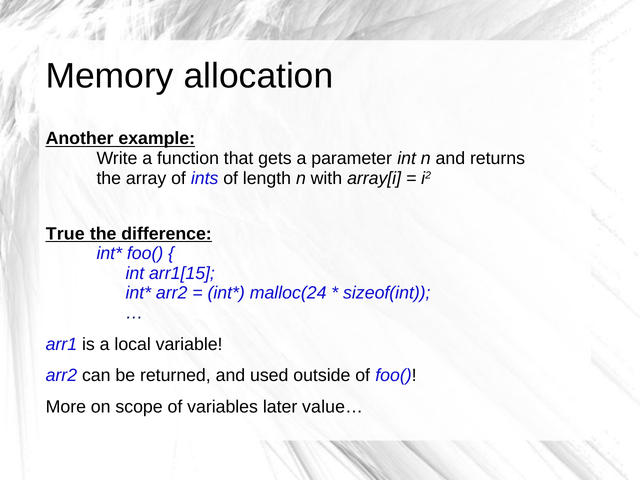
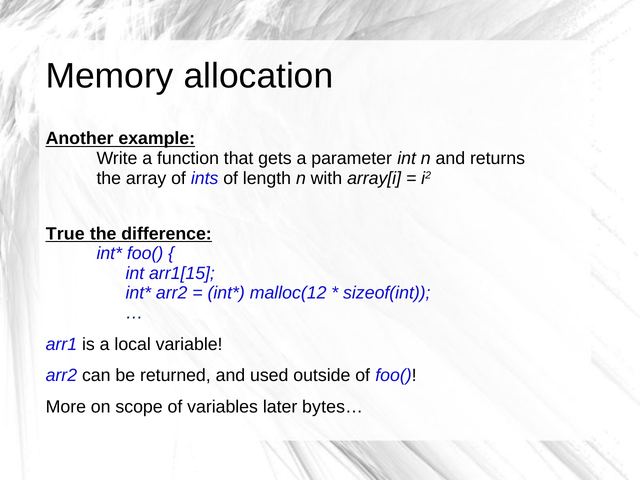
malloc(24: malloc(24 -> malloc(12 (288, 293)
value…: value… -> bytes… (333, 407)
